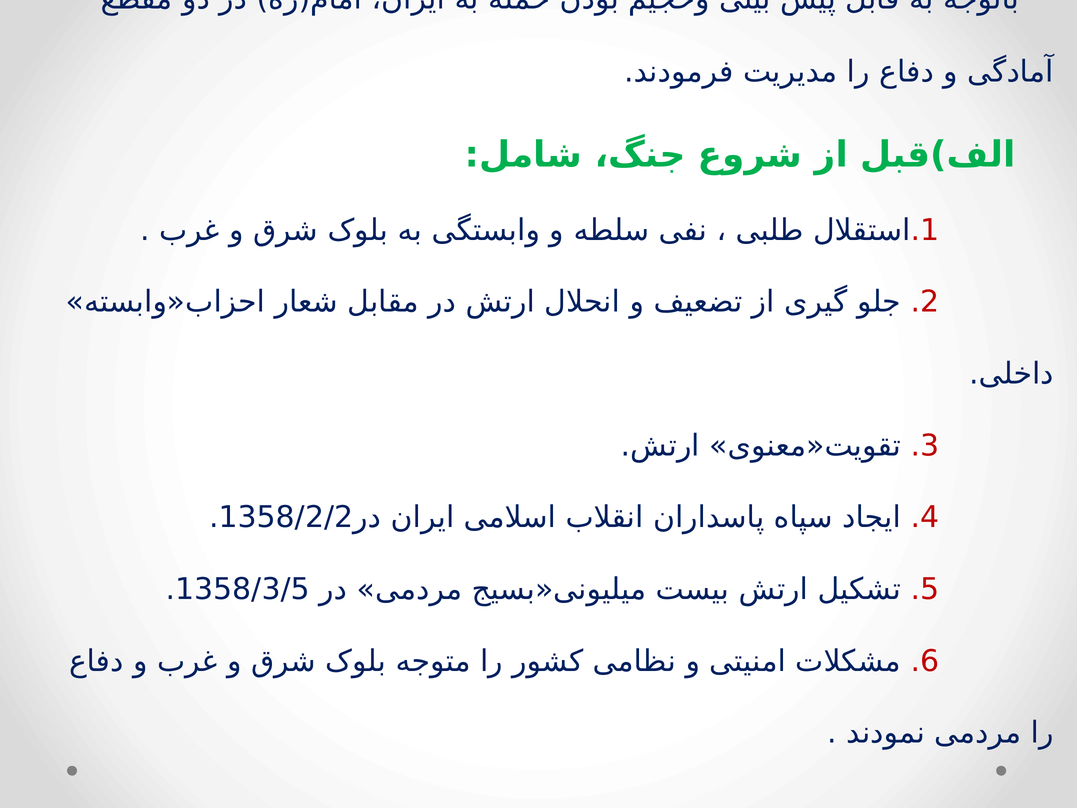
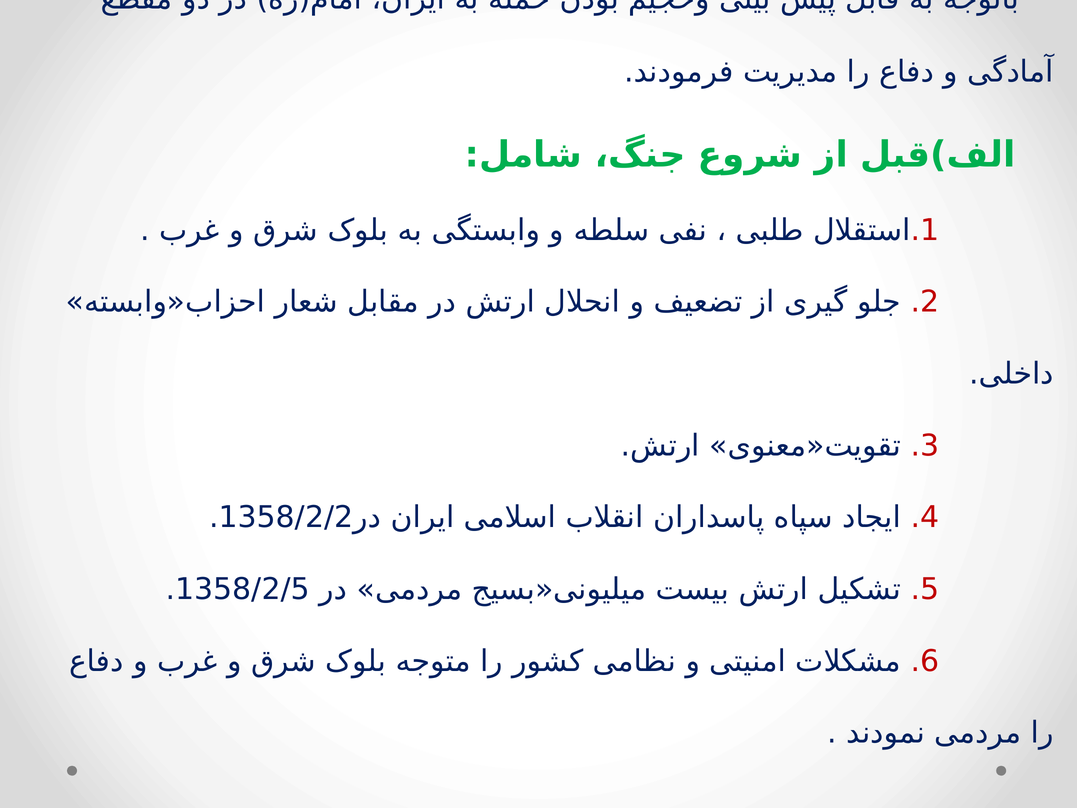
1358/3/5: 1358/3/5 -> 1358/2/5 (242, 589)
